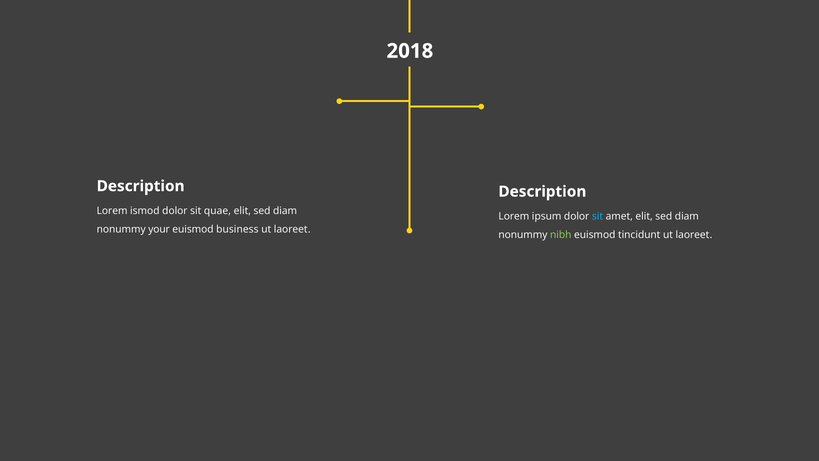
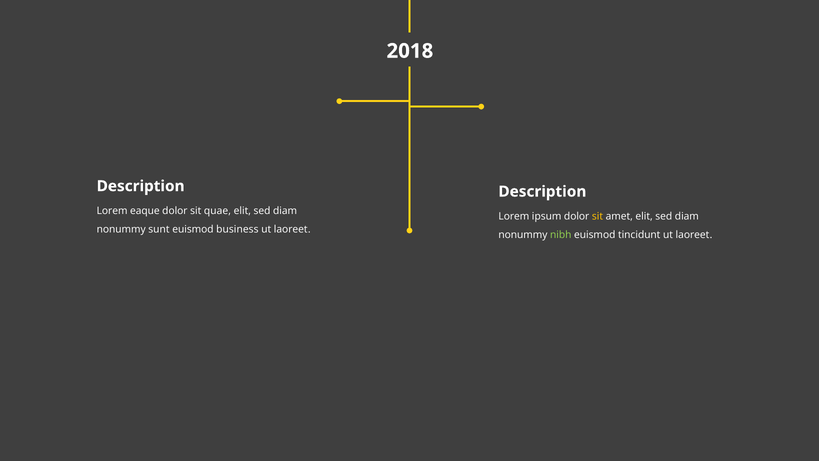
ismod: ismod -> eaque (145, 211)
sit colour: light blue -> yellow (598, 216)
your: your -> sunt (159, 229)
